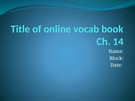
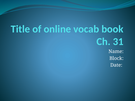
14: 14 -> 31 (118, 42)
